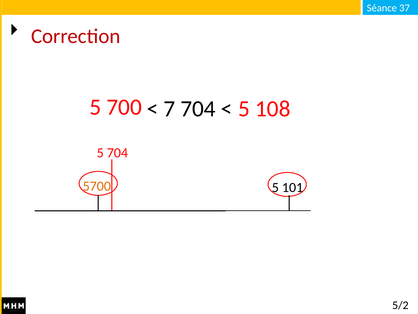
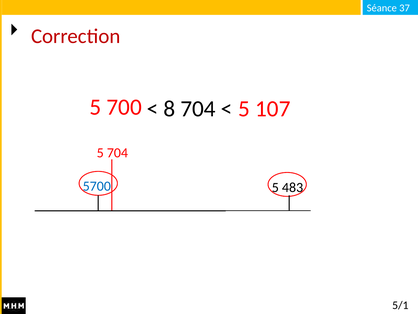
108: 108 -> 107 (273, 109)
7: 7 -> 8 (169, 109)
5700 colour: orange -> blue (97, 186)
101: 101 -> 483 (293, 187)
5/2: 5/2 -> 5/1 (400, 305)
